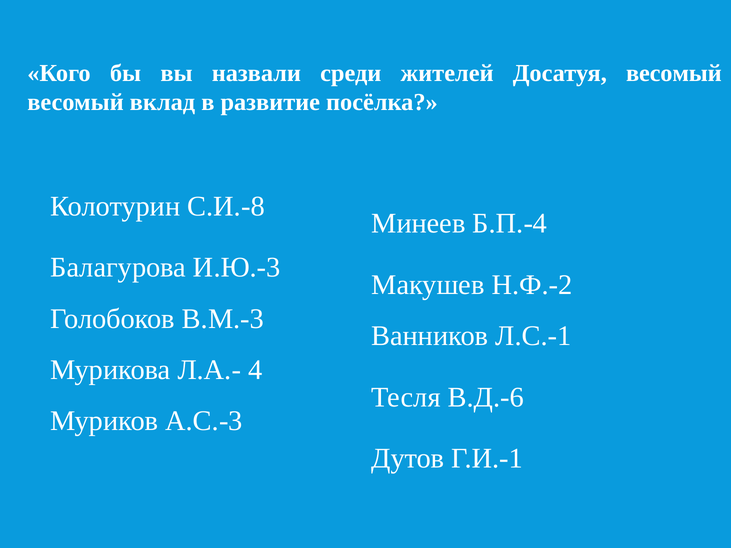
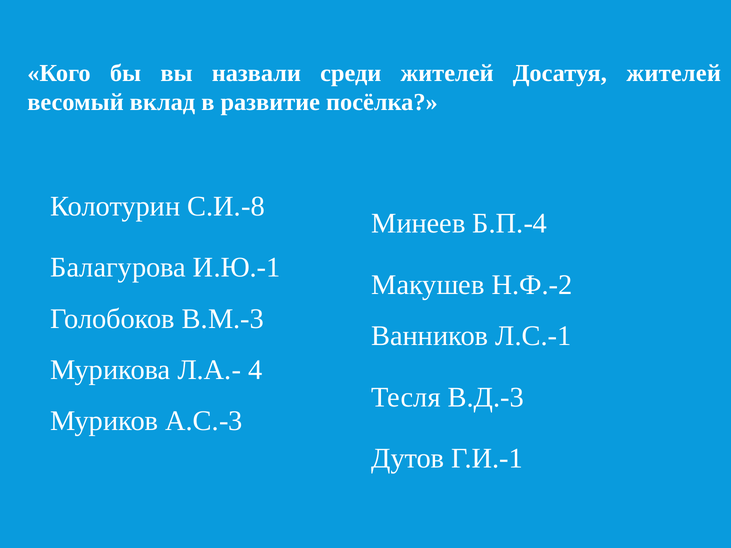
Досатуя весомый: весомый -> жителей (674, 73)
И.Ю.-3: И.Ю.-3 -> И.Ю.-1 (237, 268)
В.Д.-6: В.Д.-6 -> В.Д.-3 (486, 397)
